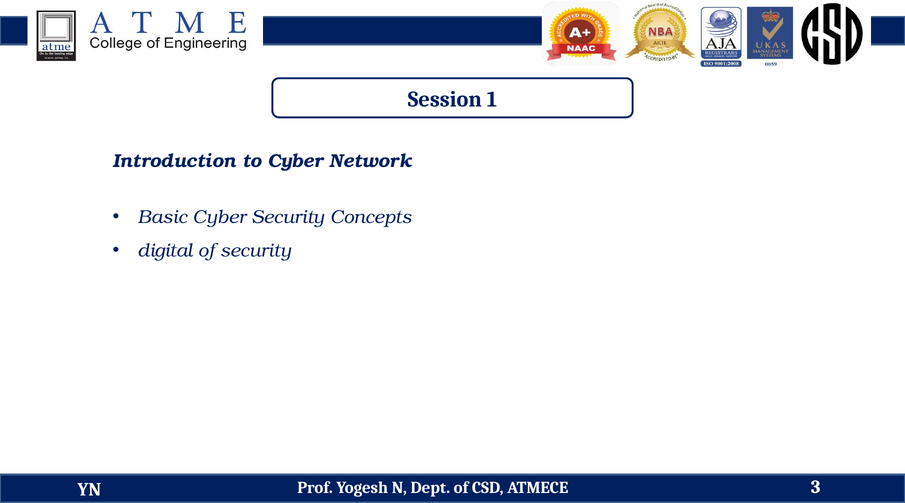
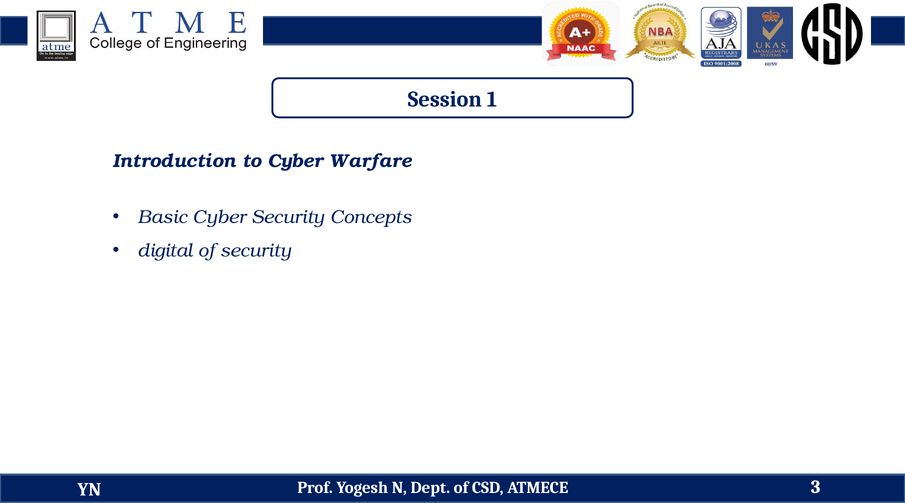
Network: Network -> Warfare (371, 161)
